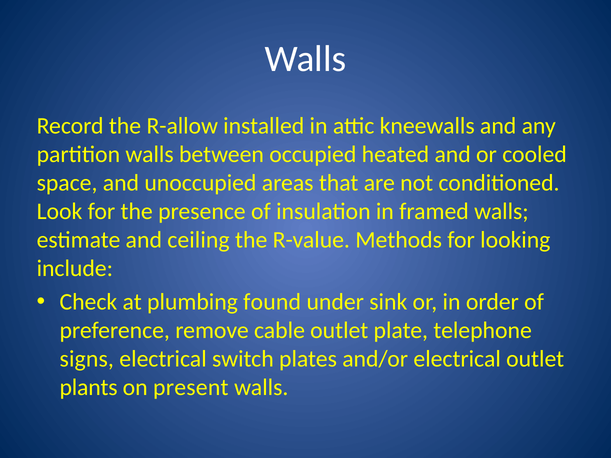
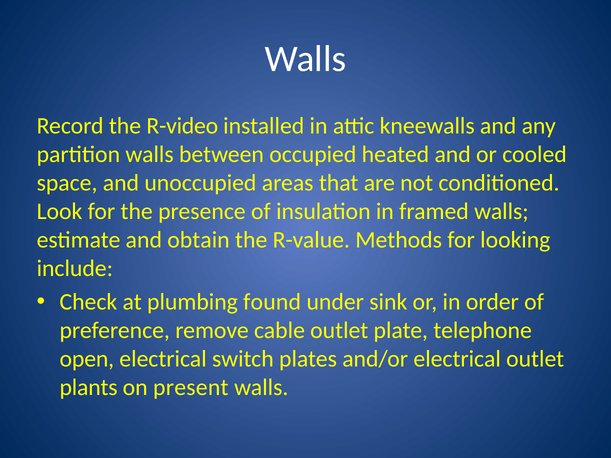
R-allow: R-allow -> R-video (182, 126)
ceiling: ceiling -> obtain (198, 240)
signs: signs -> open (87, 359)
